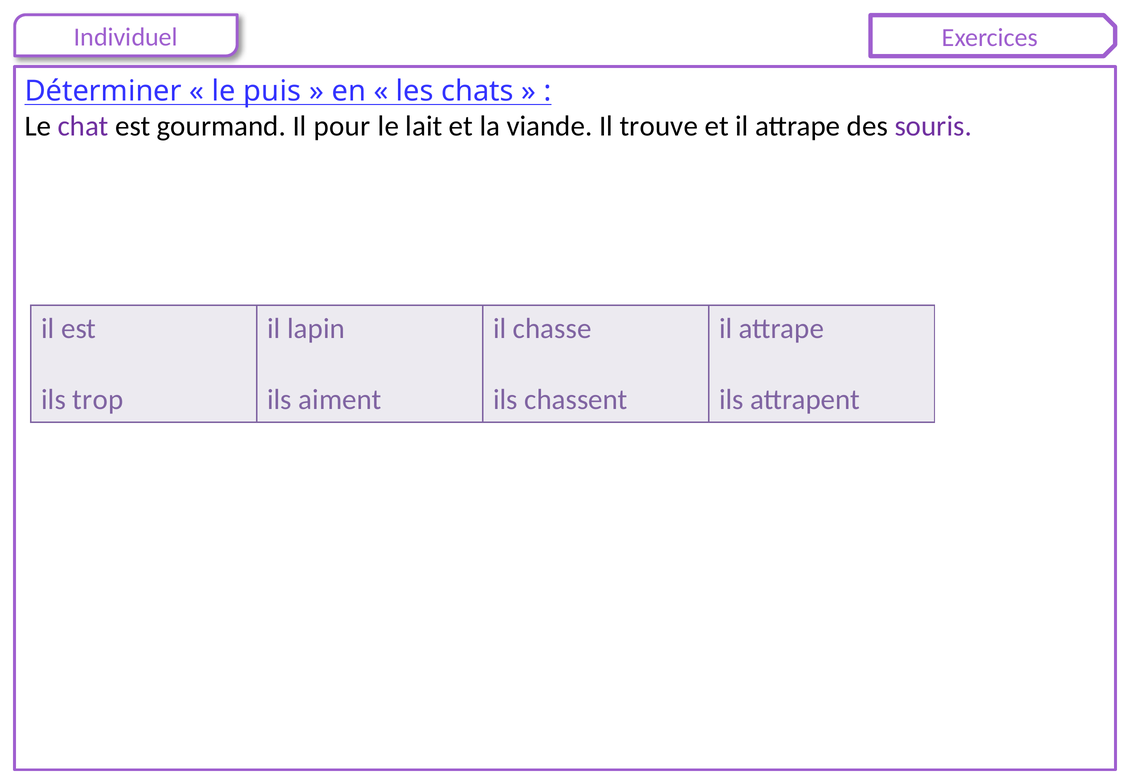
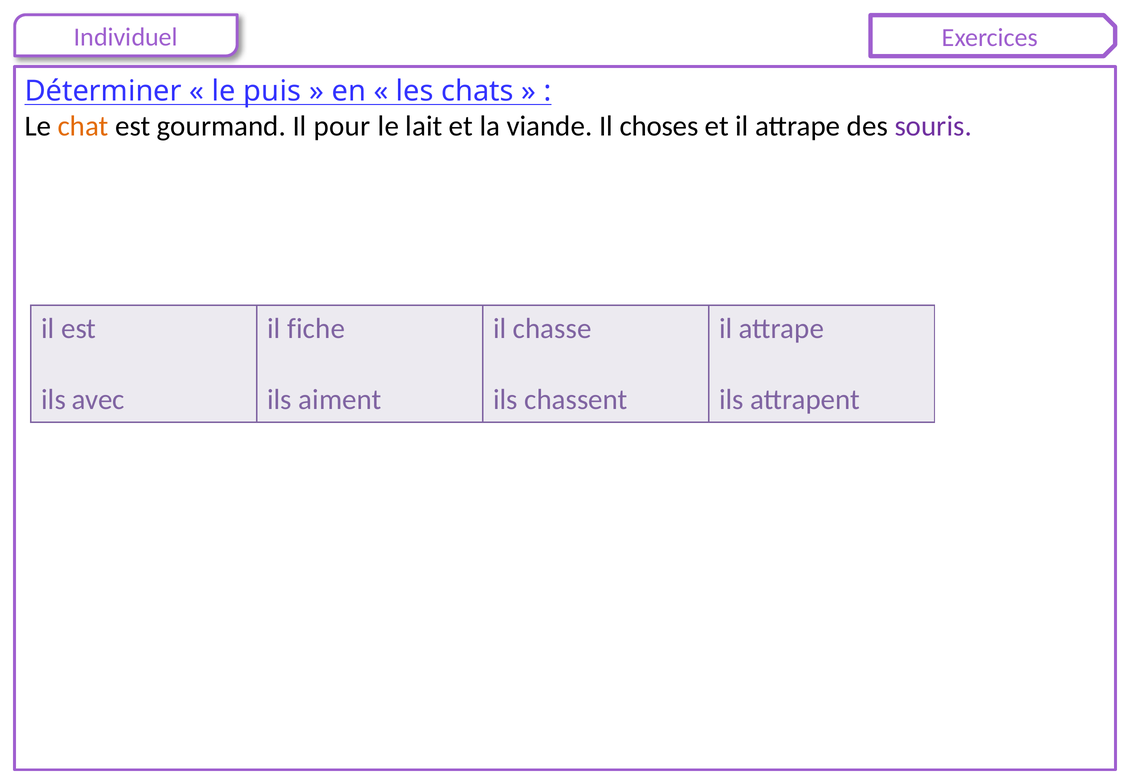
chat colour: purple -> orange (83, 126)
trouve: trouve -> choses (659, 126)
lapin: lapin -> fiche (316, 328)
trop: trop -> avec (98, 399)
